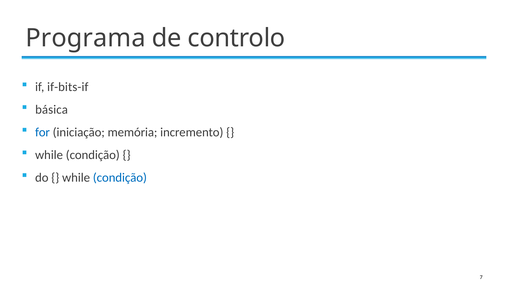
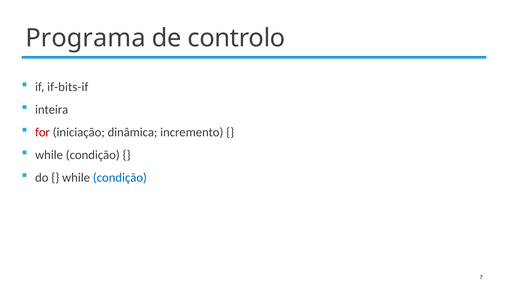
básica: básica -> inteira (52, 110)
for colour: blue -> red (43, 132)
memória: memória -> dinâmica (132, 132)
